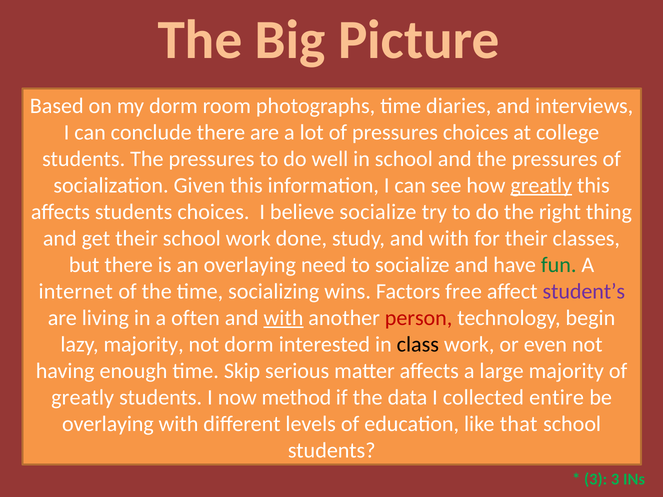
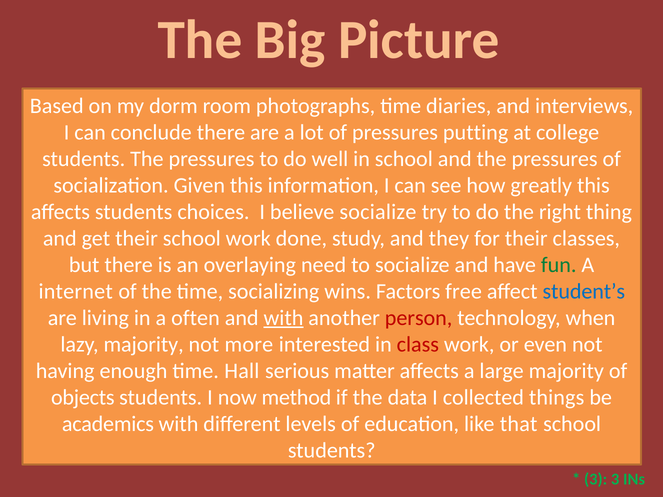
pressures choices: choices -> putting (476, 132)
greatly underline: present -> none (541, 185)
study and with: with -> they (449, 238)
student’s colour: purple -> blue (584, 291)
begin: begin -> when (590, 318)
not dorm: dorm -> more (249, 345)
class colour: black -> red (418, 345)
Skip: Skip -> Hall (242, 371)
greatly: greatly -> objects (83, 398)
entire: entire -> things (557, 398)
overlaying: overlaying -> academics (108, 424)
